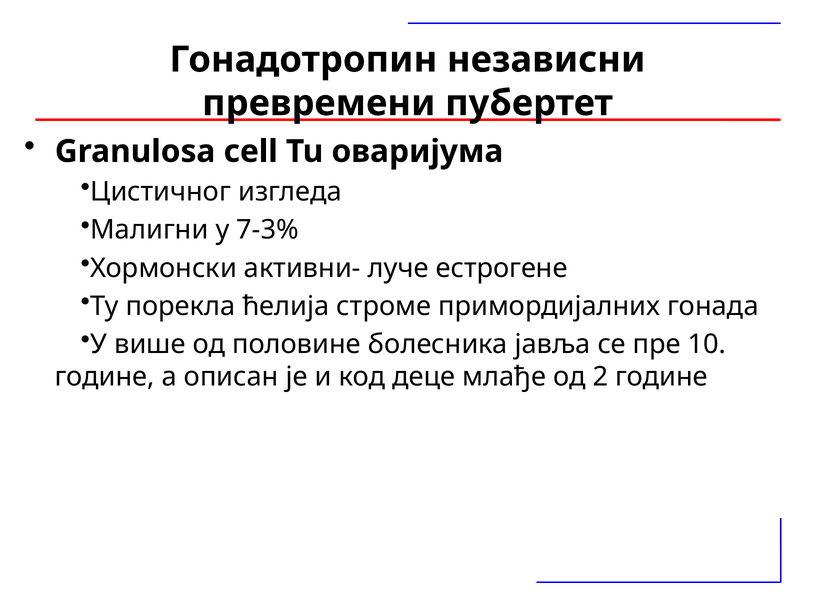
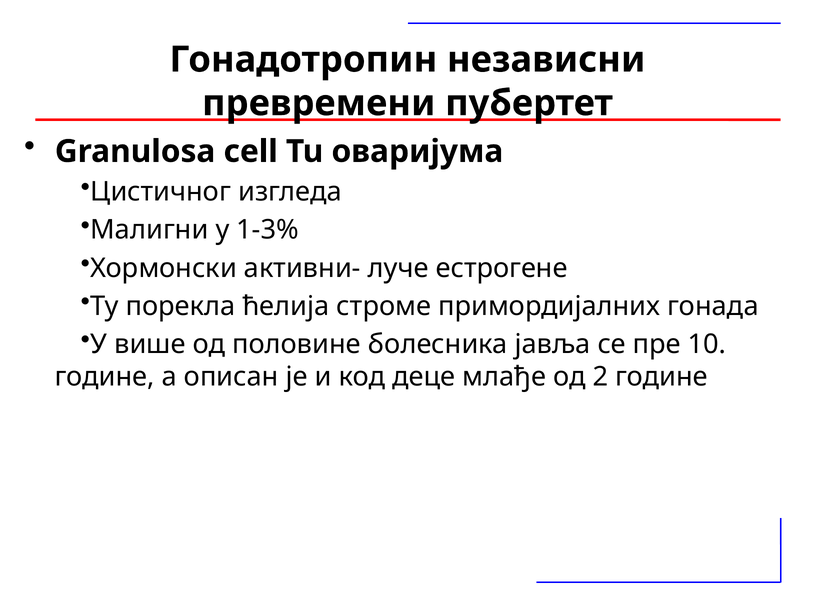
7-3%: 7-3% -> 1-3% (268, 230)
